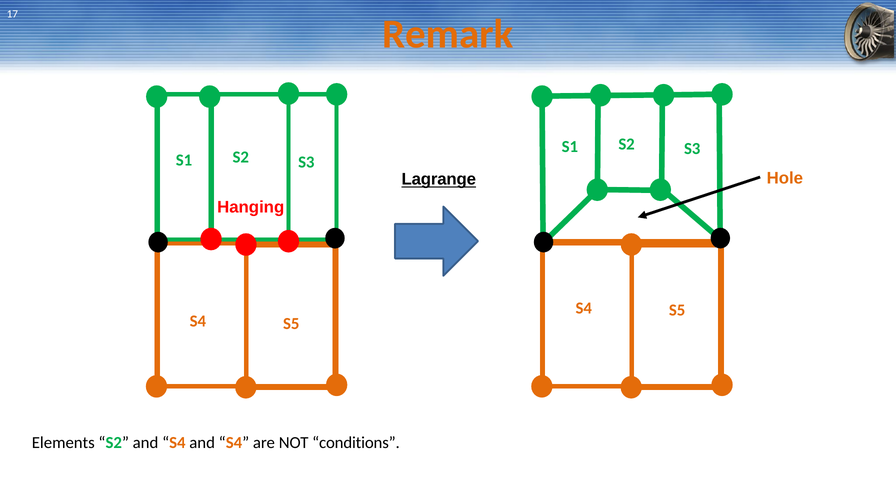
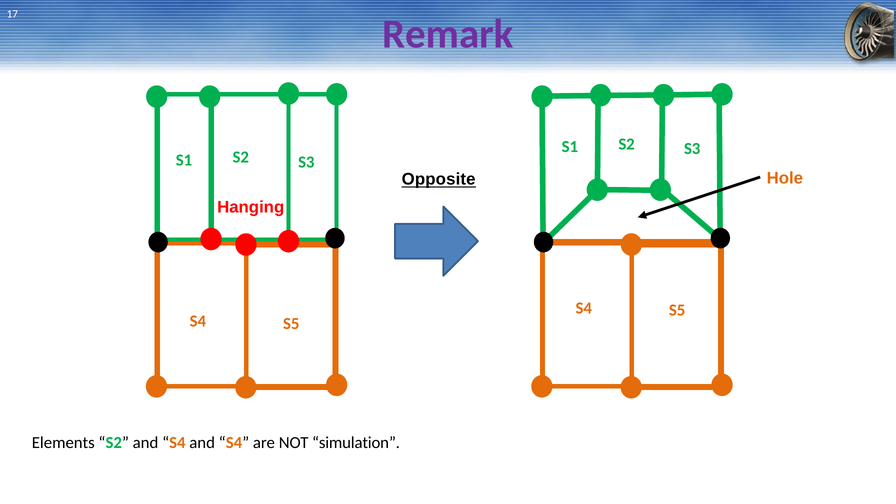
Remark colour: orange -> purple (448, 34)
Lagrange: Lagrange -> Opposite (439, 179)
conditions: conditions -> simulation (356, 443)
